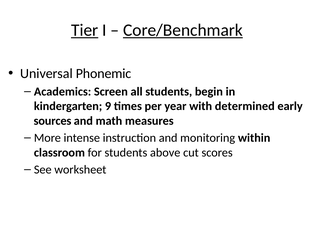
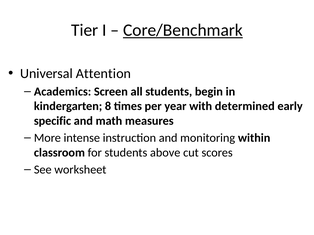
Tier underline: present -> none (85, 30)
Phonemic: Phonemic -> Attention (103, 74)
9: 9 -> 8 (108, 106)
sources: sources -> specific (52, 121)
